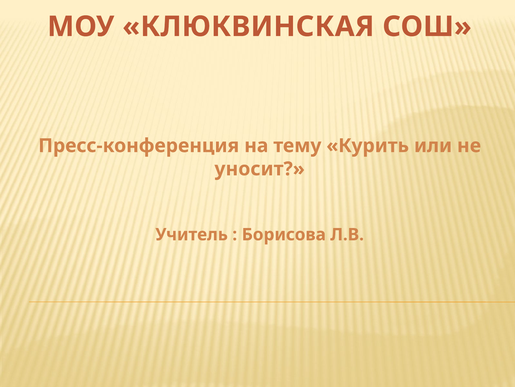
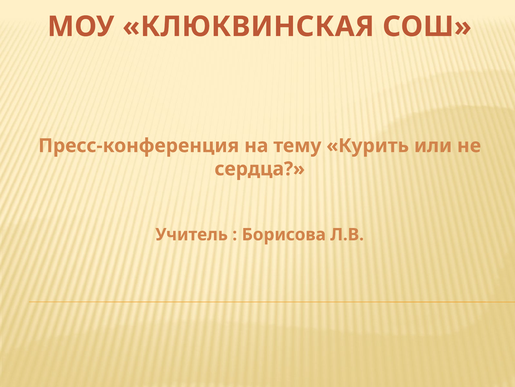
уносит: уносит -> сердца (260, 169)
